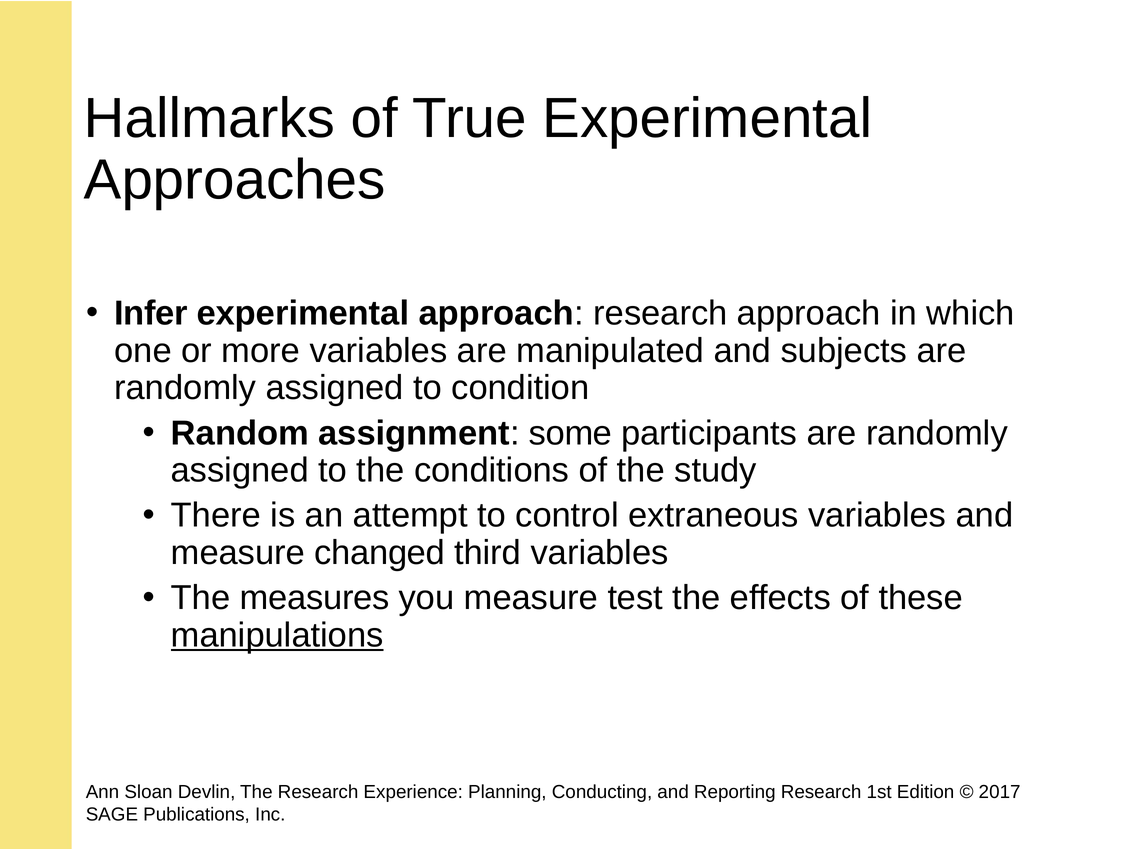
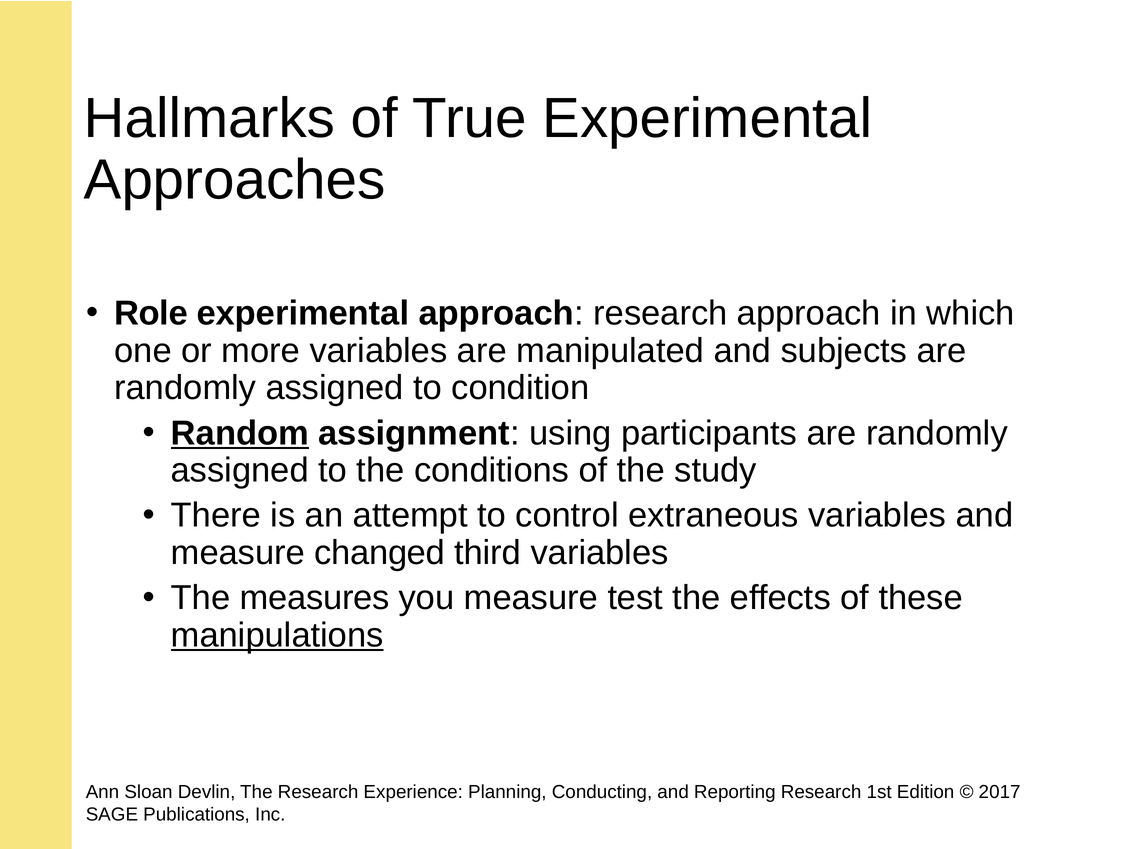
Infer: Infer -> Role (151, 313)
Random underline: none -> present (240, 433)
some: some -> using (570, 433)
